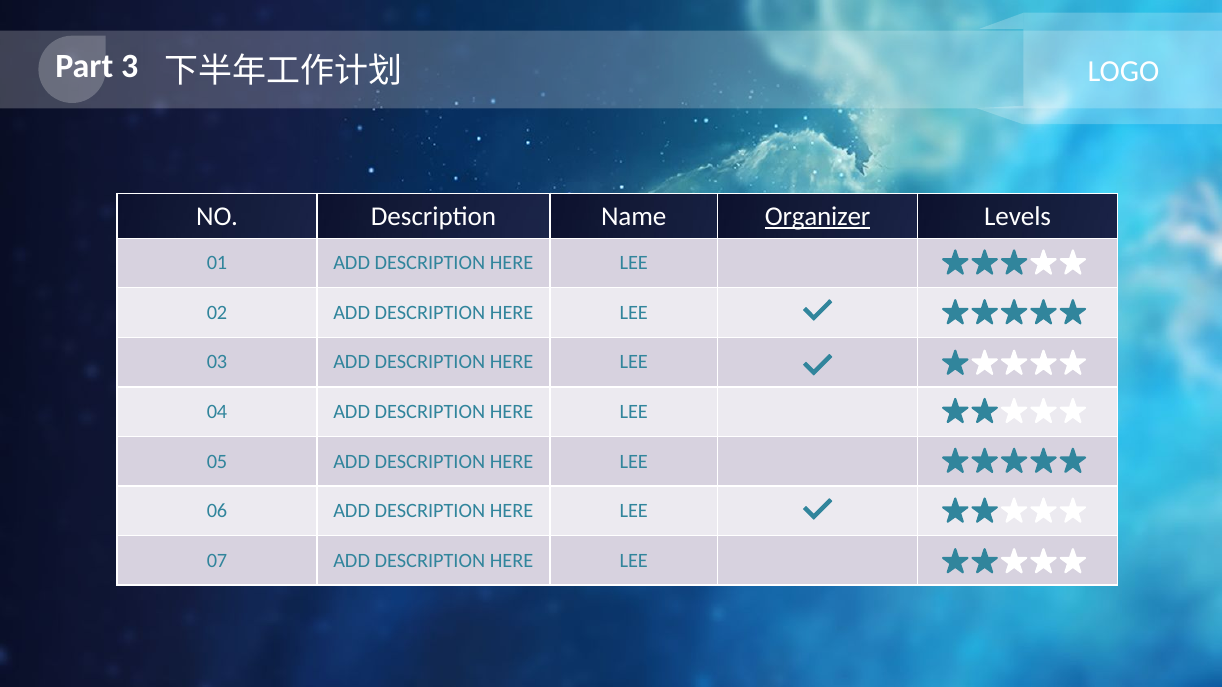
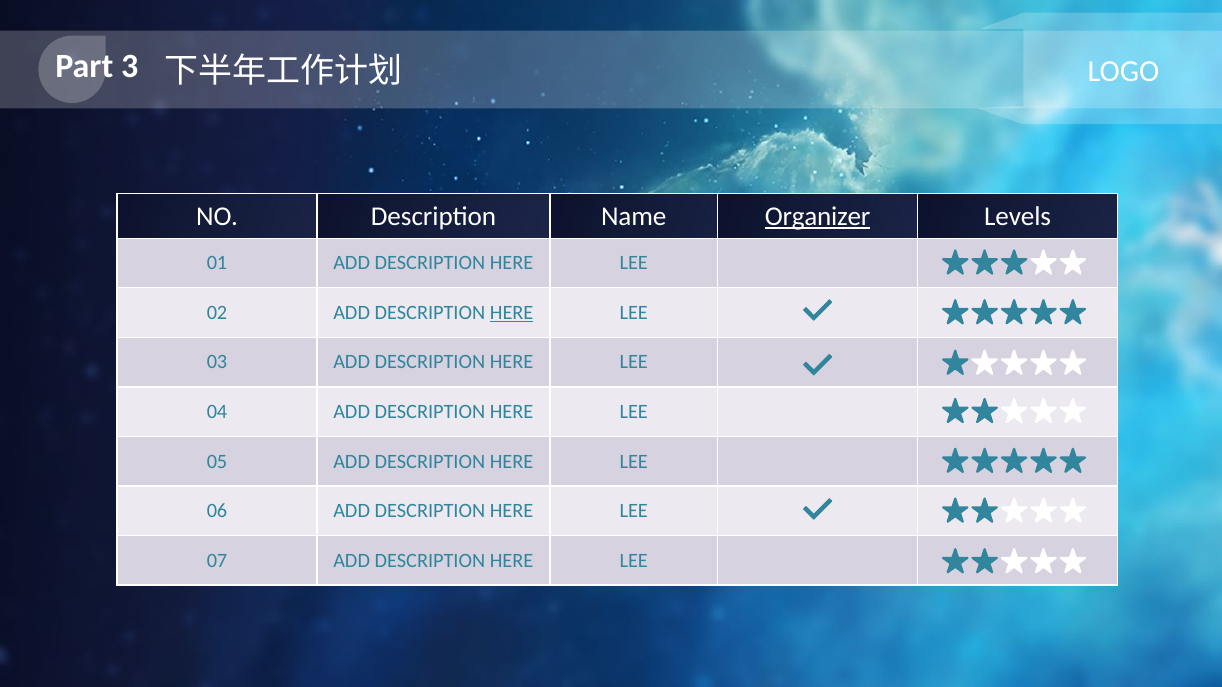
HERE underline: none -> present (512, 313)
